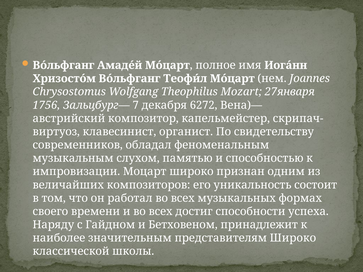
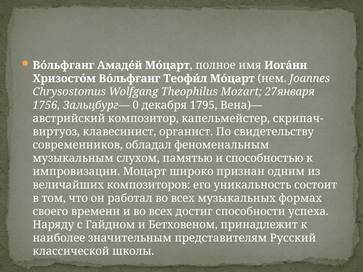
7: 7 -> 0 (136, 105)
6272: 6272 -> 1795 (204, 105)
представителям Широко: Широко -> Русский (293, 238)
